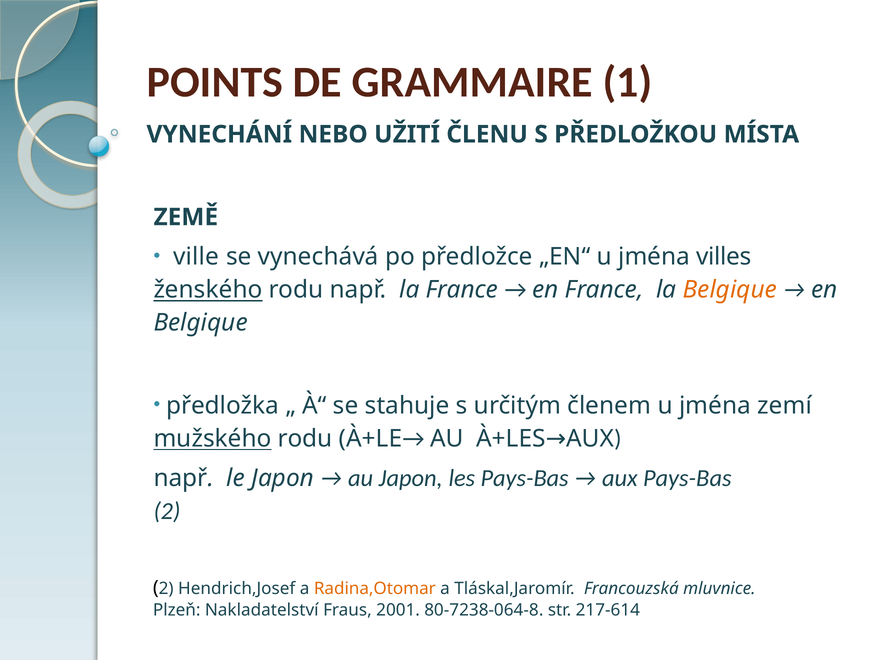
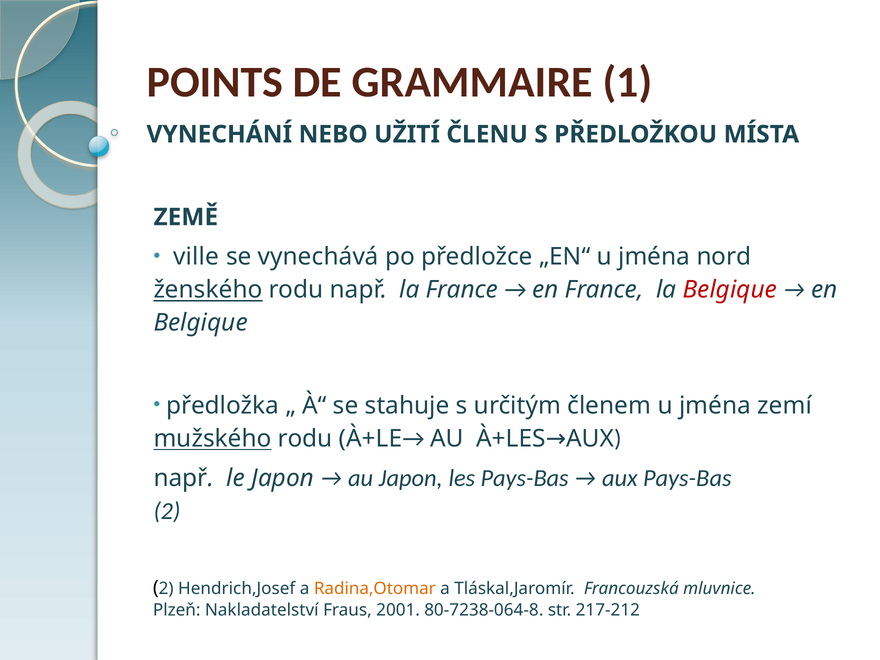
villes: villes -> nord (724, 257)
Belgique colour: orange -> red (730, 290)
217-614: 217-614 -> 217-212 (608, 610)
